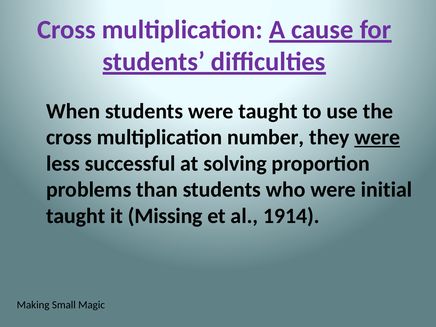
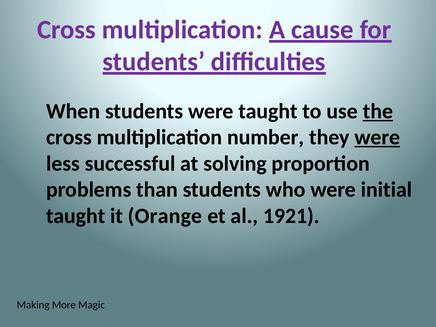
the underline: none -> present (378, 111)
Missing: Missing -> Orange (165, 216)
1914: 1914 -> 1921 (291, 216)
Small: Small -> More (64, 305)
